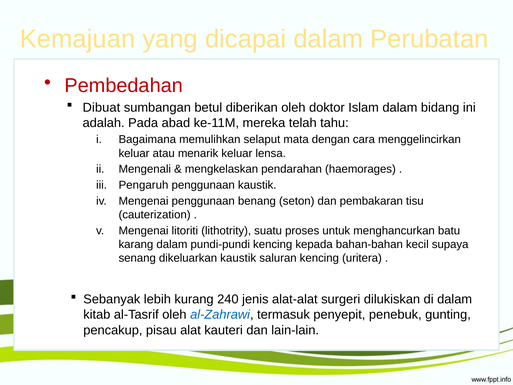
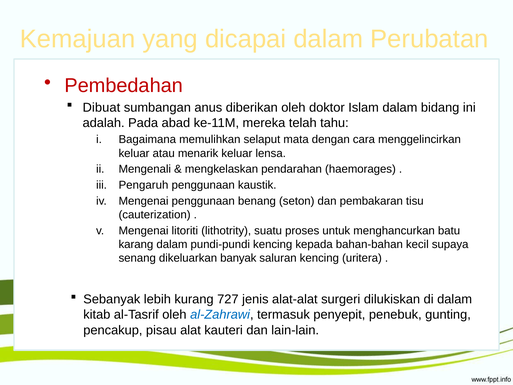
betul: betul -> anus (208, 107)
dikeluarkan kaustik: kaustik -> banyak (238, 258)
240: 240 -> 727 (228, 299)
